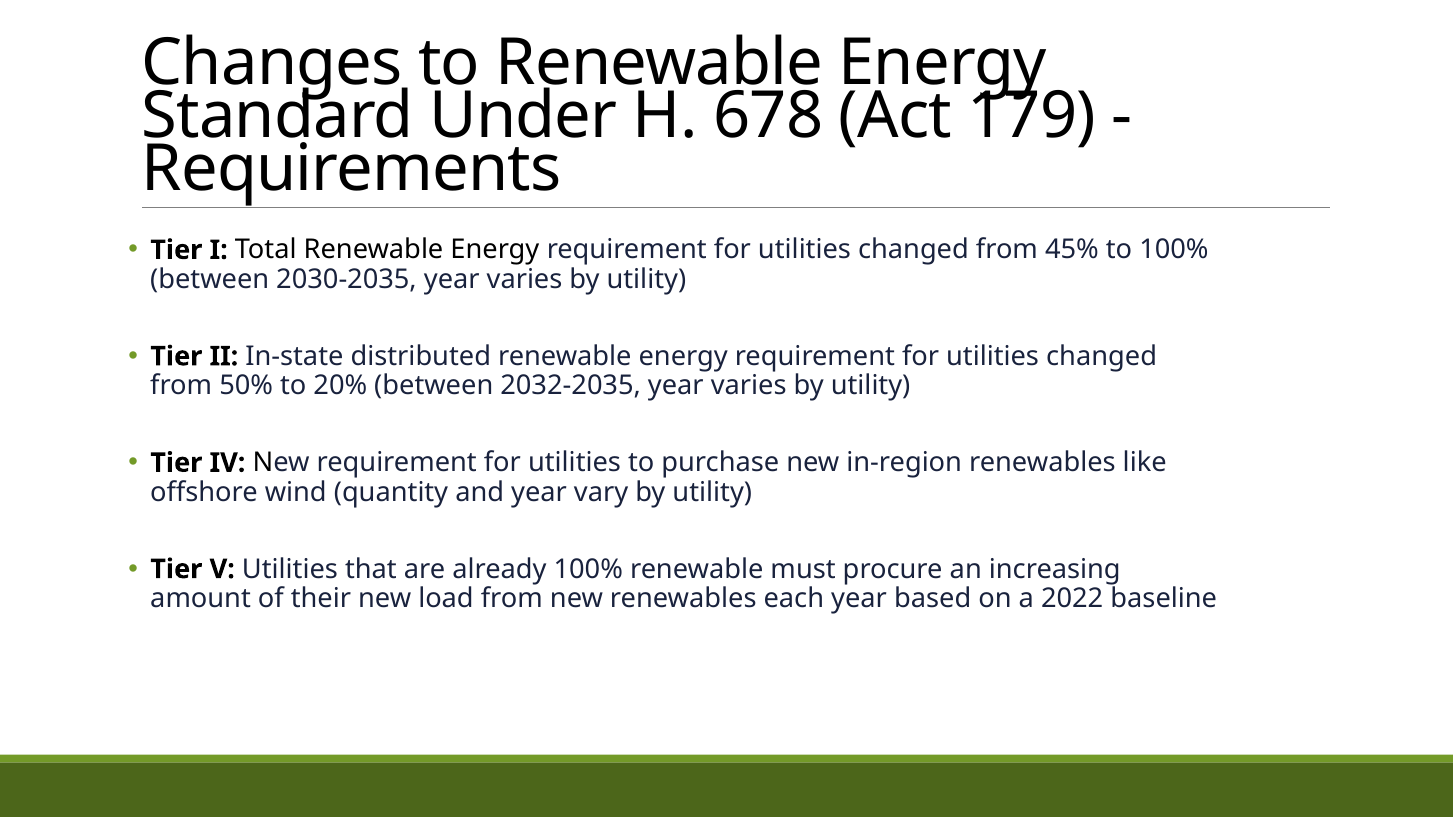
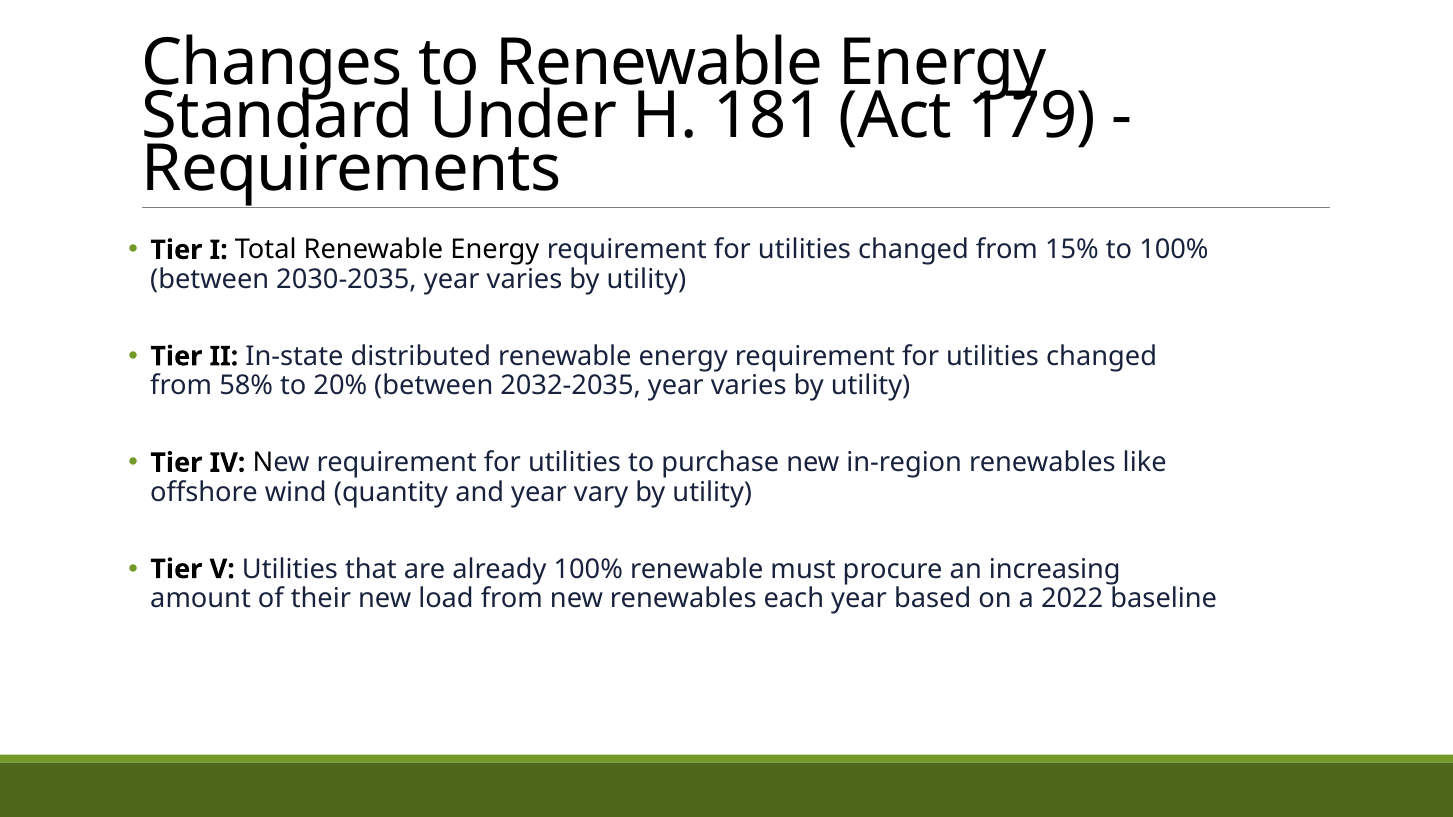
678: 678 -> 181 (769, 116)
45%: 45% -> 15% (1072, 250)
50%: 50% -> 58% (246, 386)
